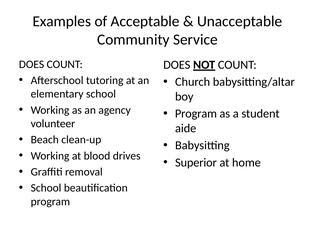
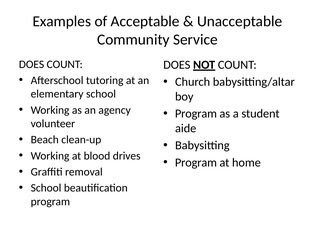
Superior: Superior -> Program (196, 163)
